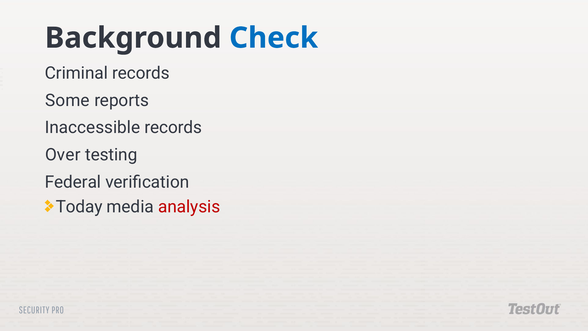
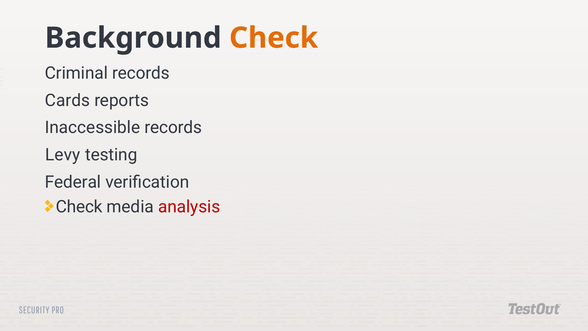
Check colour: blue -> orange (274, 38)
Some: Some -> Cards (67, 100)
Over: Over -> Levy (63, 155)
Today: Today -> Check (79, 207)
